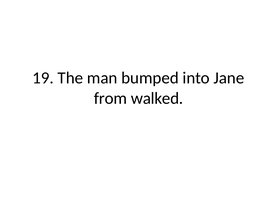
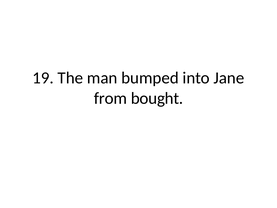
walked: walked -> bought (157, 98)
